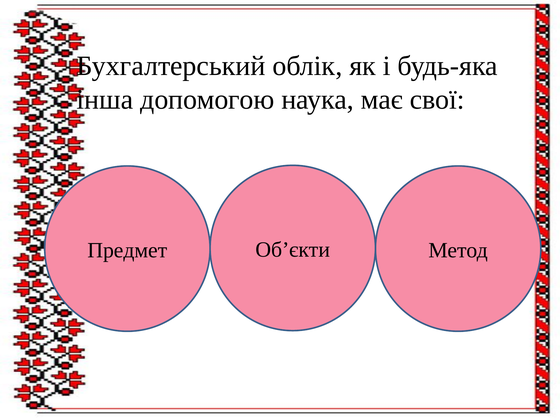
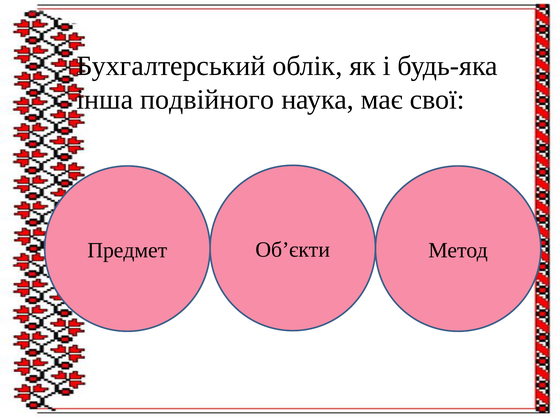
допомогою: допомогою -> подвійного (207, 99)
